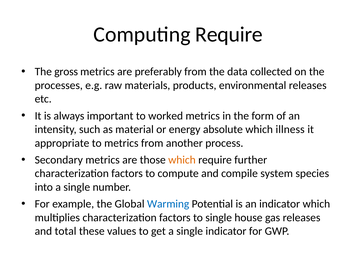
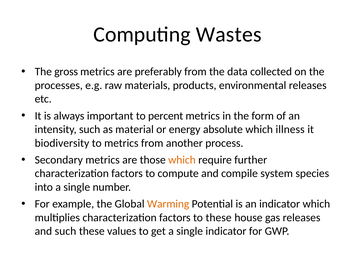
Computing Require: Require -> Wastes (229, 34)
worked: worked -> percent (166, 116)
appropriate: appropriate -> biodiversity (62, 143)
Warming colour: blue -> orange (168, 204)
to single: single -> these (219, 218)
and total: total -> such (65, 231)
